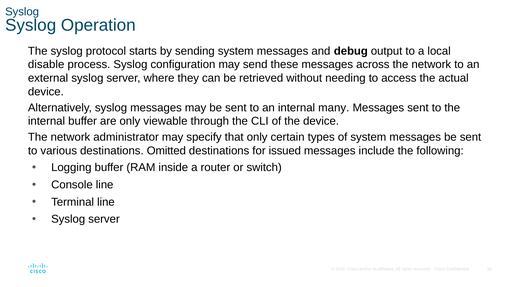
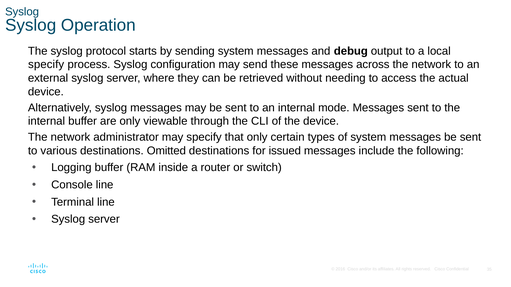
disable: disable -> specify (46, 65)
many: many -> mode (334, 108)
